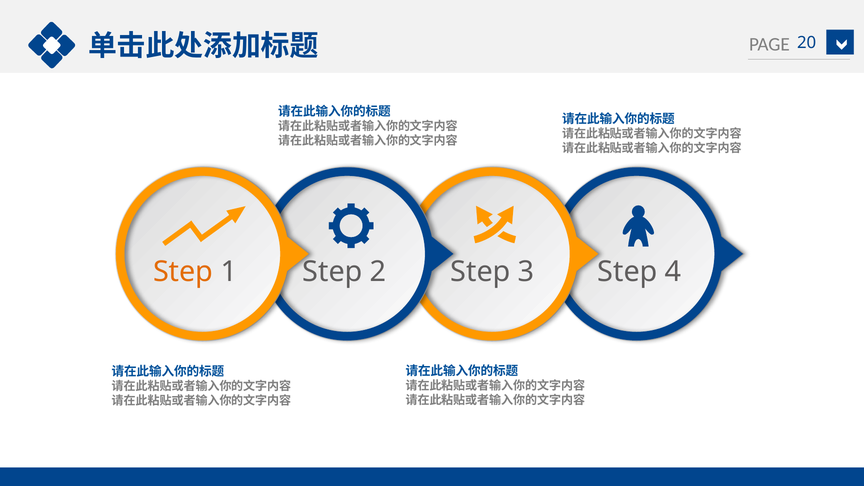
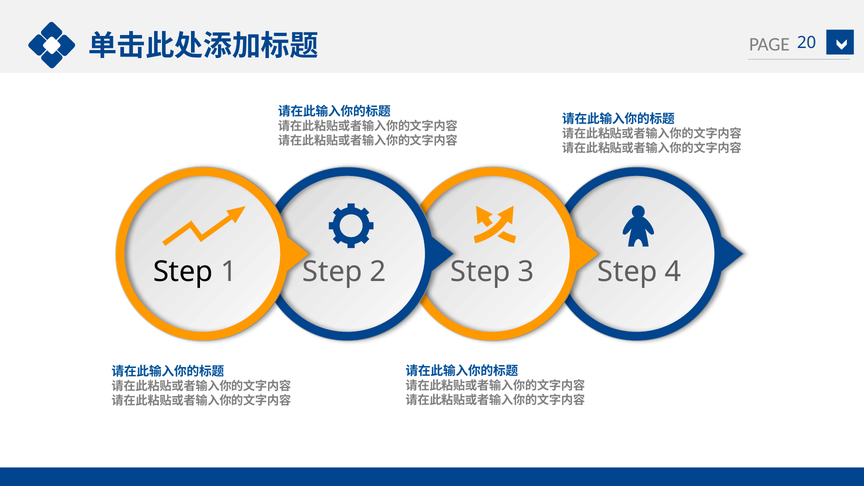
Step colour: orange -> black (183, 272)
